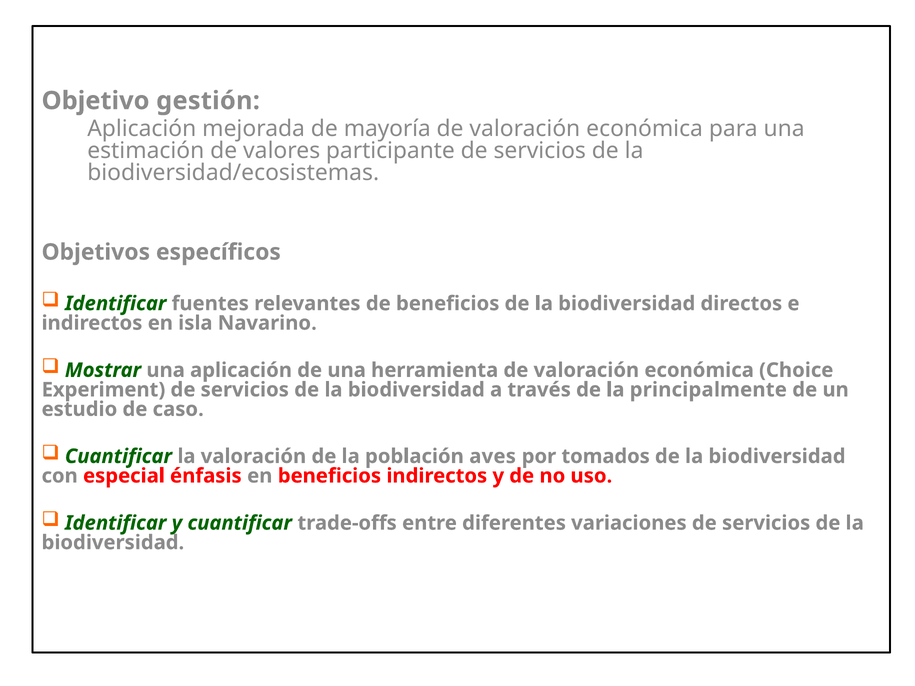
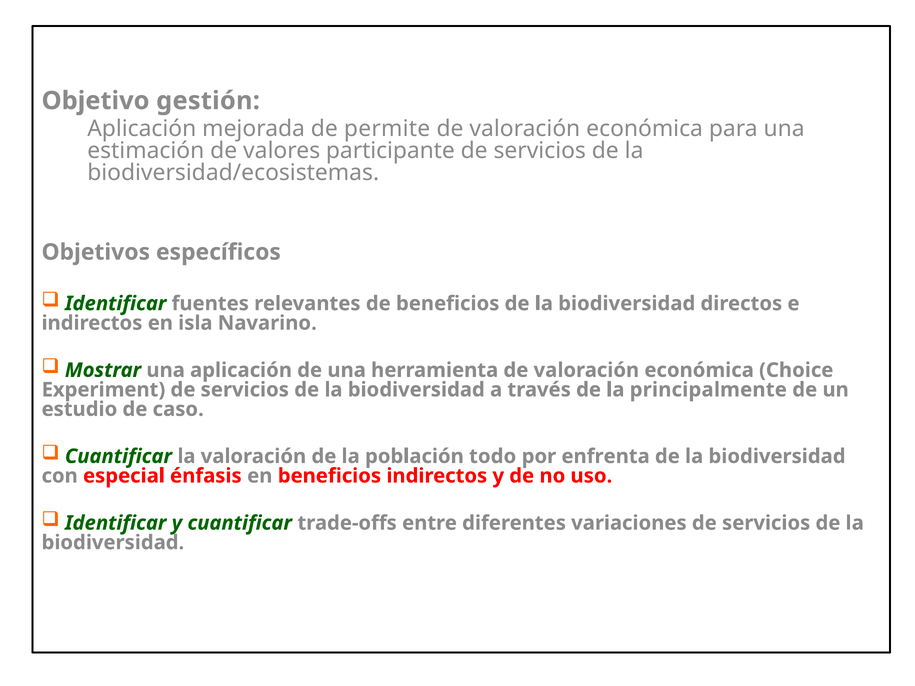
mayoría: mayoría -> permite (387, 129)
aves: aves -> todo (493, 457)
tomados: tomados -> enfrenta (606, 457)
